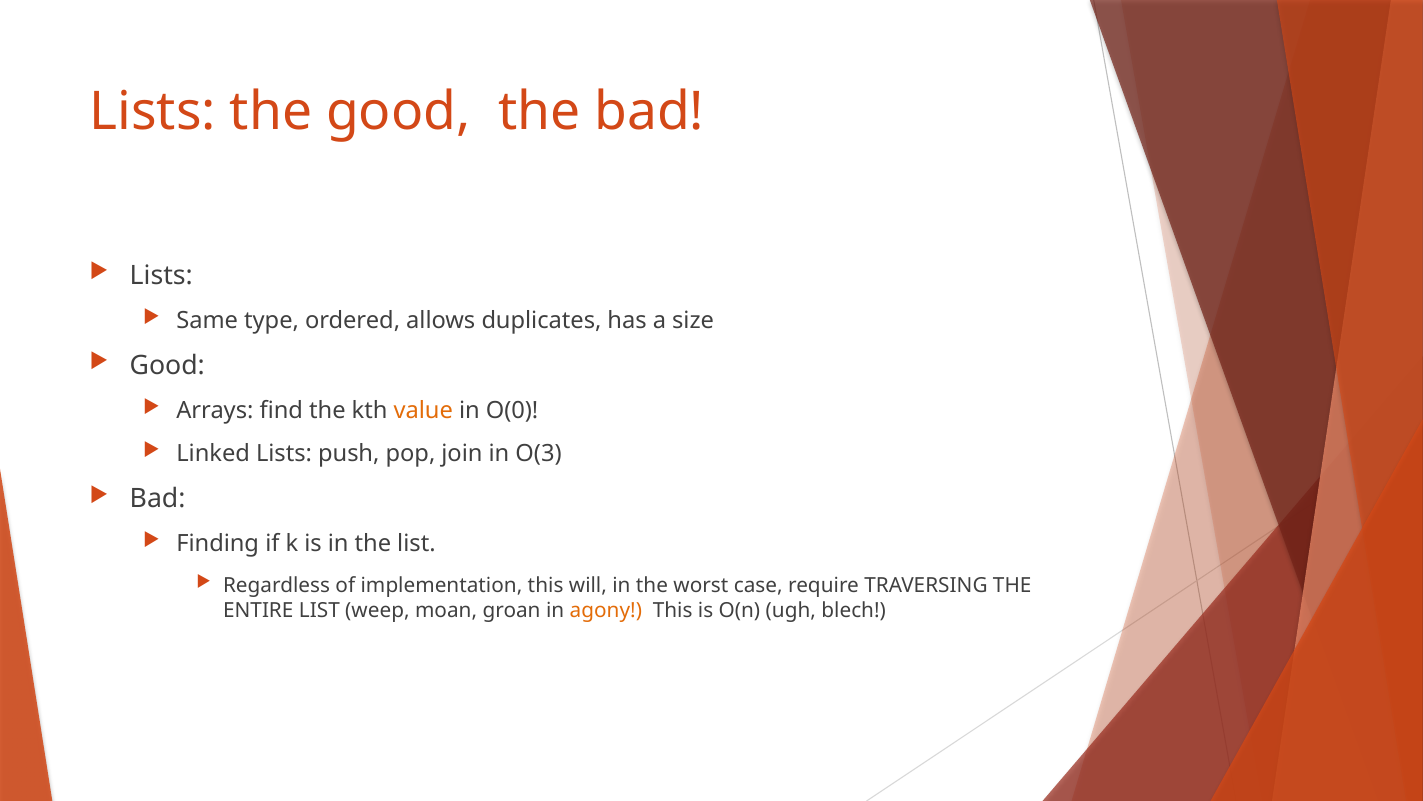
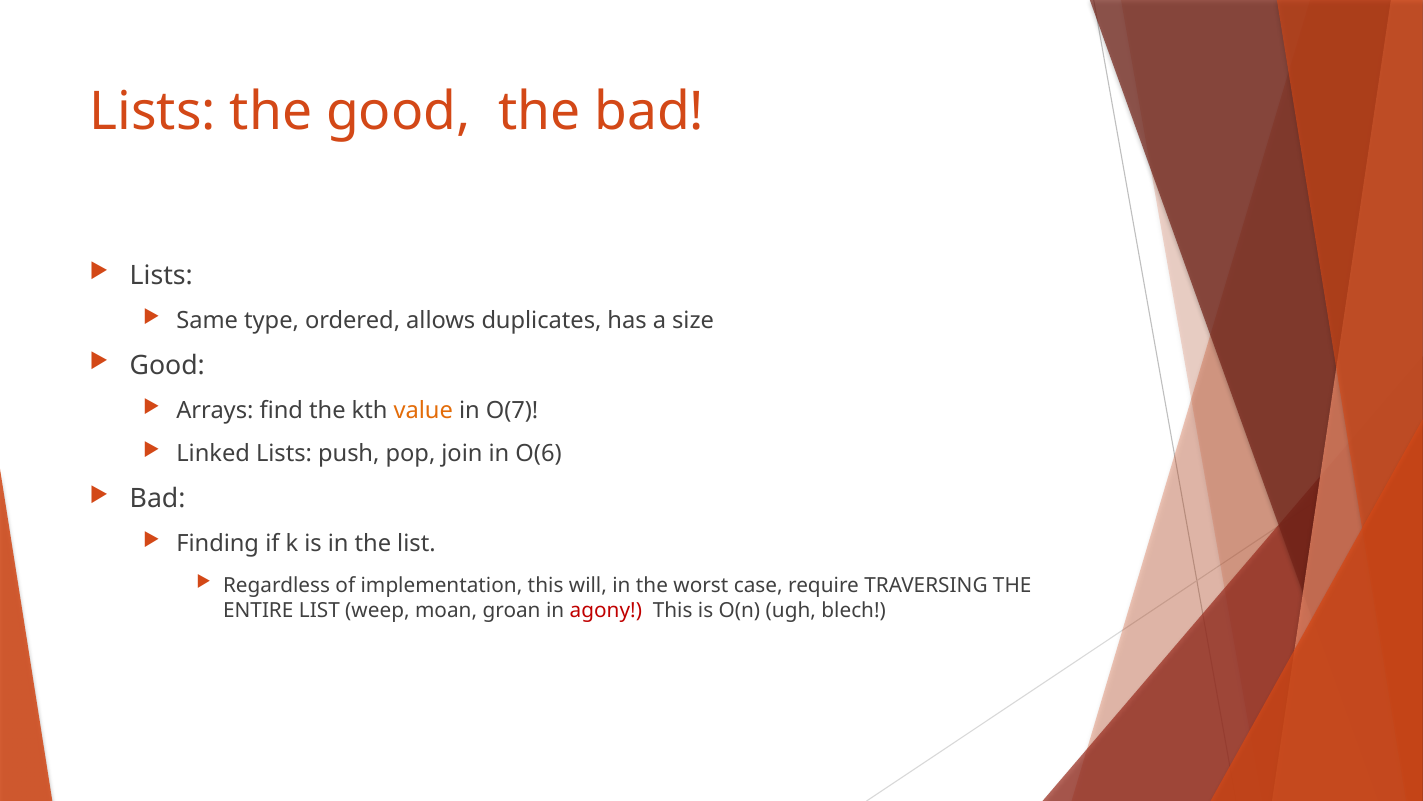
O(0: O(0 -> O(7 (512, 410)
O(3: O(3 -> O(6 (539, 454)
agony colour: orange -> red (606, 610)
